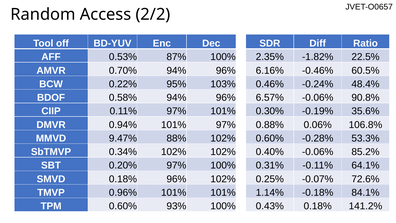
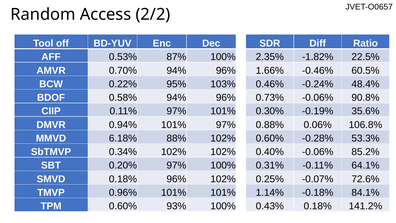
6.16%: 6.16% -> 1.66% (270, 70)
6.57%: 6.57% -> 0.73% (270, 98)
9.47%: 9.47% -> 6.18% (123, 138)
